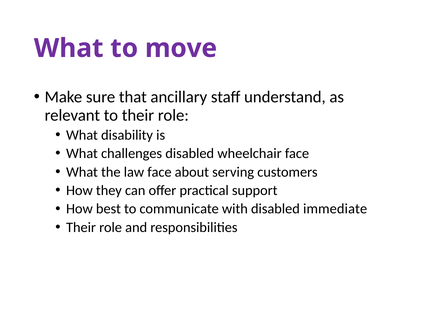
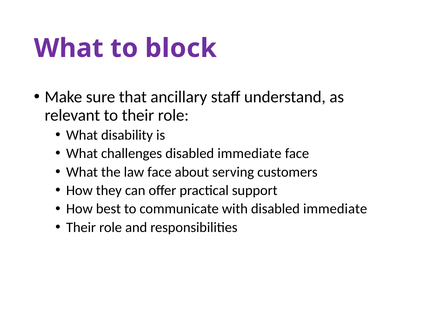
move: move -> block (181, 48)
challenges disabled wheelchair: wheelchair -> immediate (249, 153)
